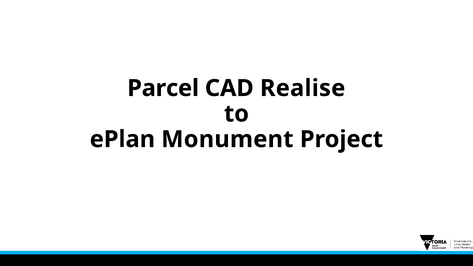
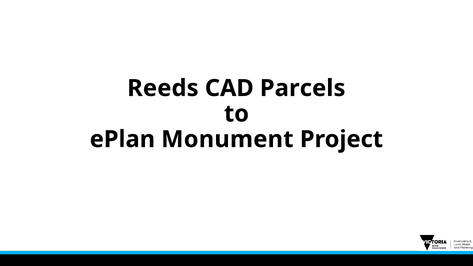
Parcel: Parcel -> Reeds (163, 88)
Realise: Realise -> Parcels (303, 88)
